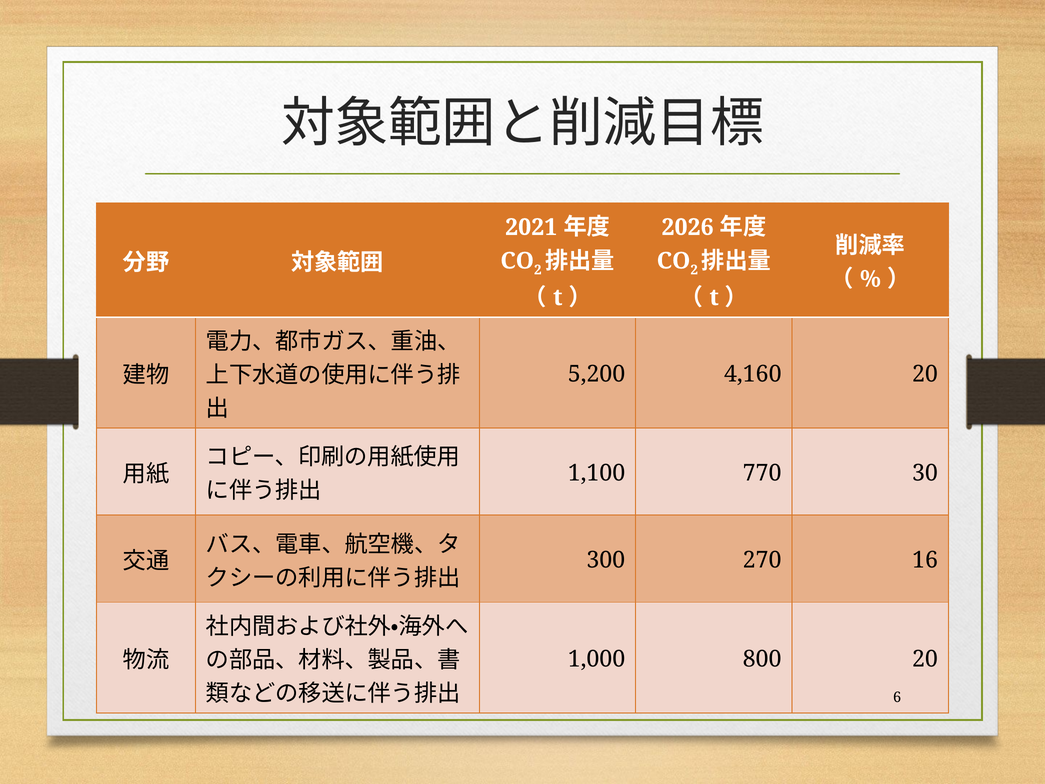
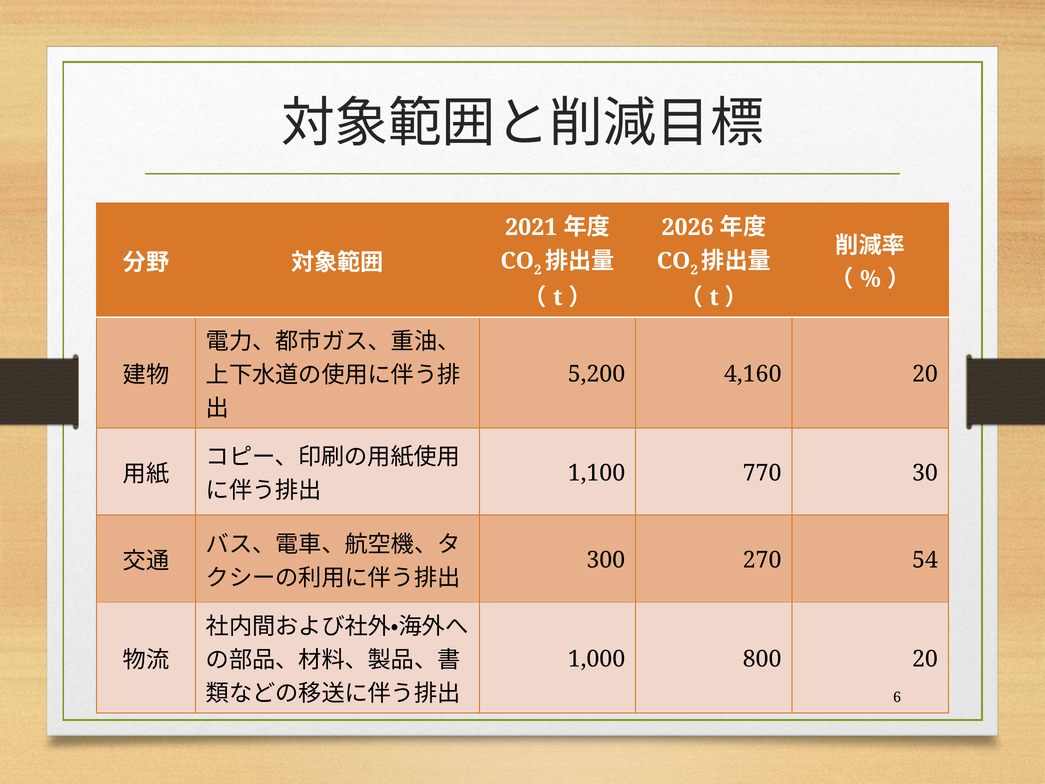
16: 16 -> 54 (925, 560)
